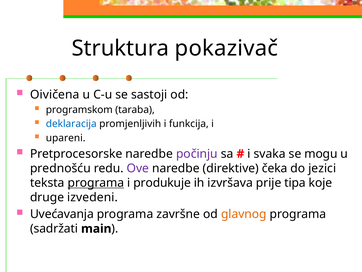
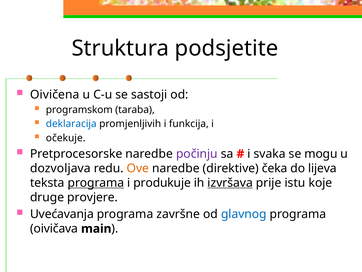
pokazivač: pokazivač -> podsjetite (226, 48)
upareni: upareni -> očekuje (66, 138)
prednošću: prednošću -> dozvoljava (60, 168)
Ove colour: purple -> orange (138, 168)
jezici: jezici -> lijeva (322, 168)
izvršava underline: none -> present (230, 182)
tipa: tipa -> istu (295, 182)
izvedeni: izvedeni -> provjere (93, 197)
glavnog colour: orange -> blue (244, 214)
sadržati: sadržati -> oivičava (54, 228)
